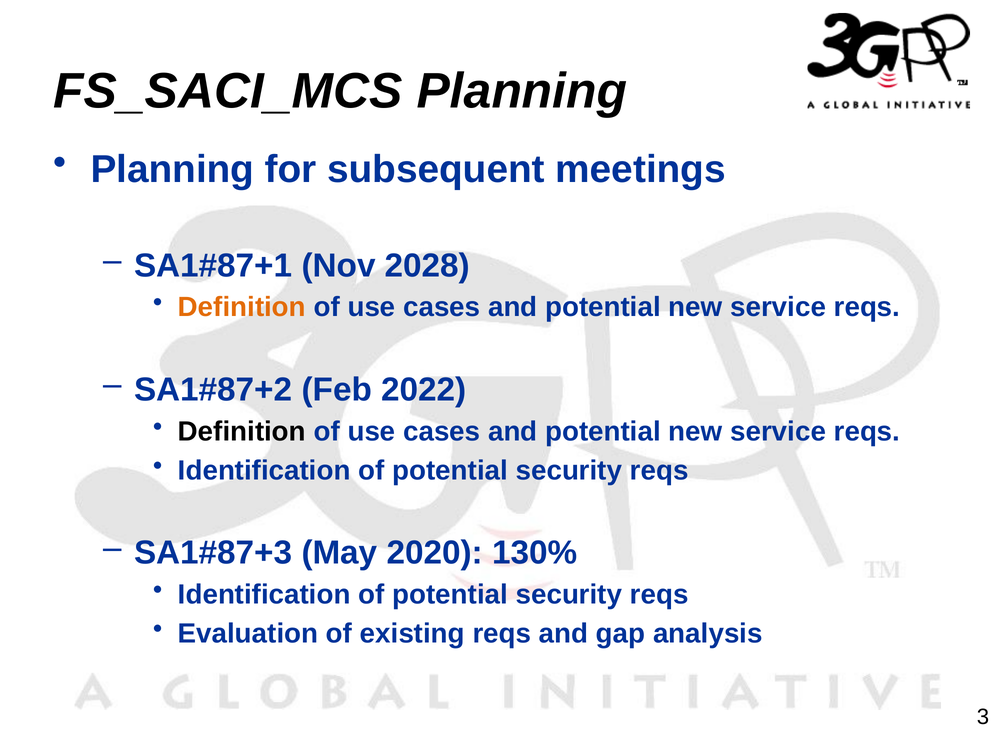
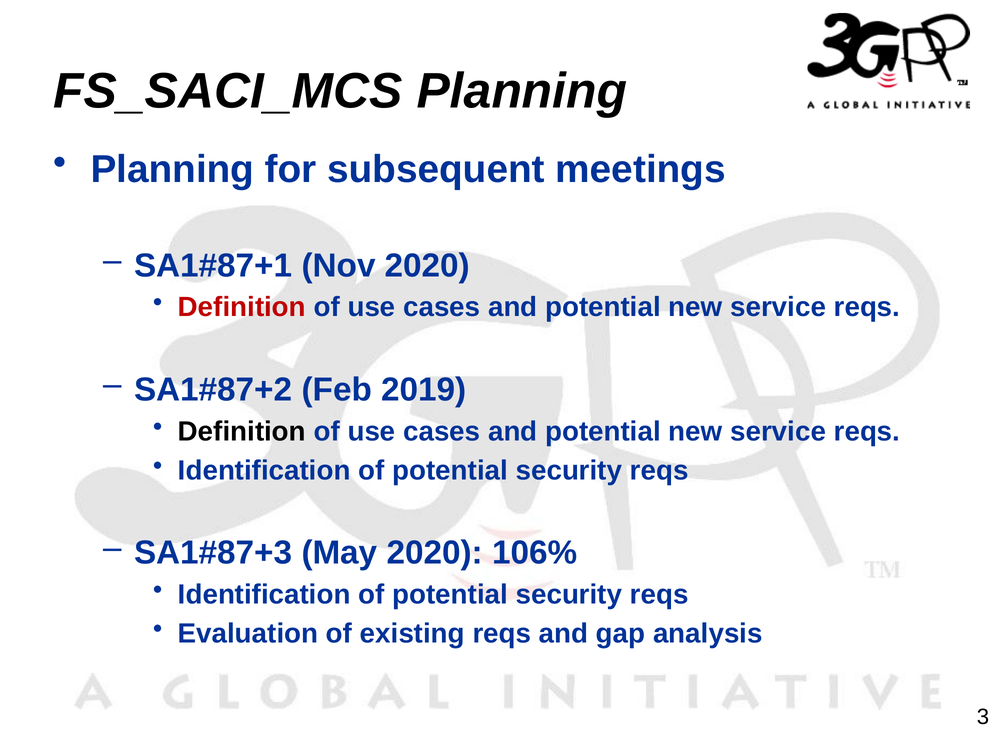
Nov 2028: 2028 -> 2020 (427, 266)
Definition colour: orange -> red (242, 307)
2022: 2022 -> 2019 (424, 390)
130%: 130% -> 106% (535, 553)
